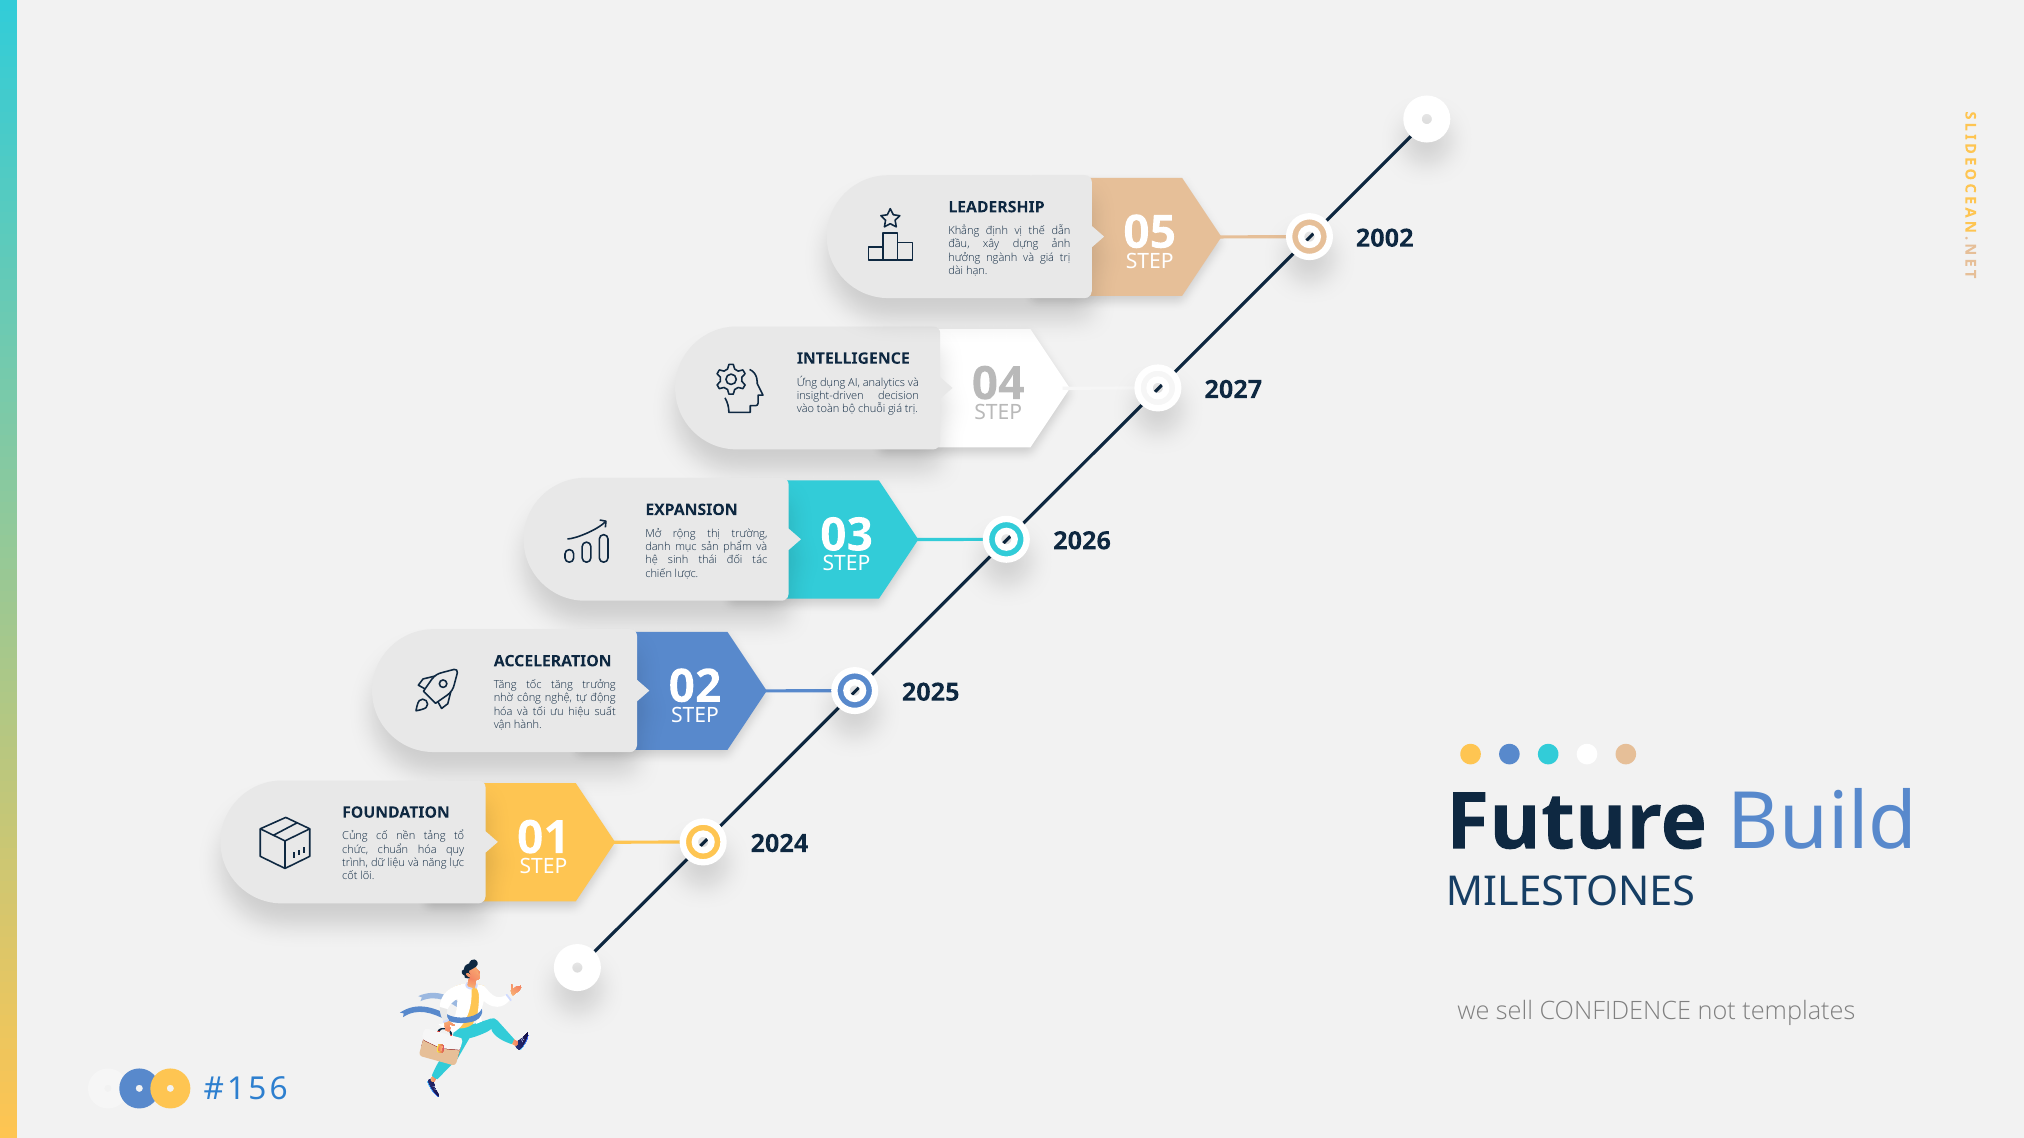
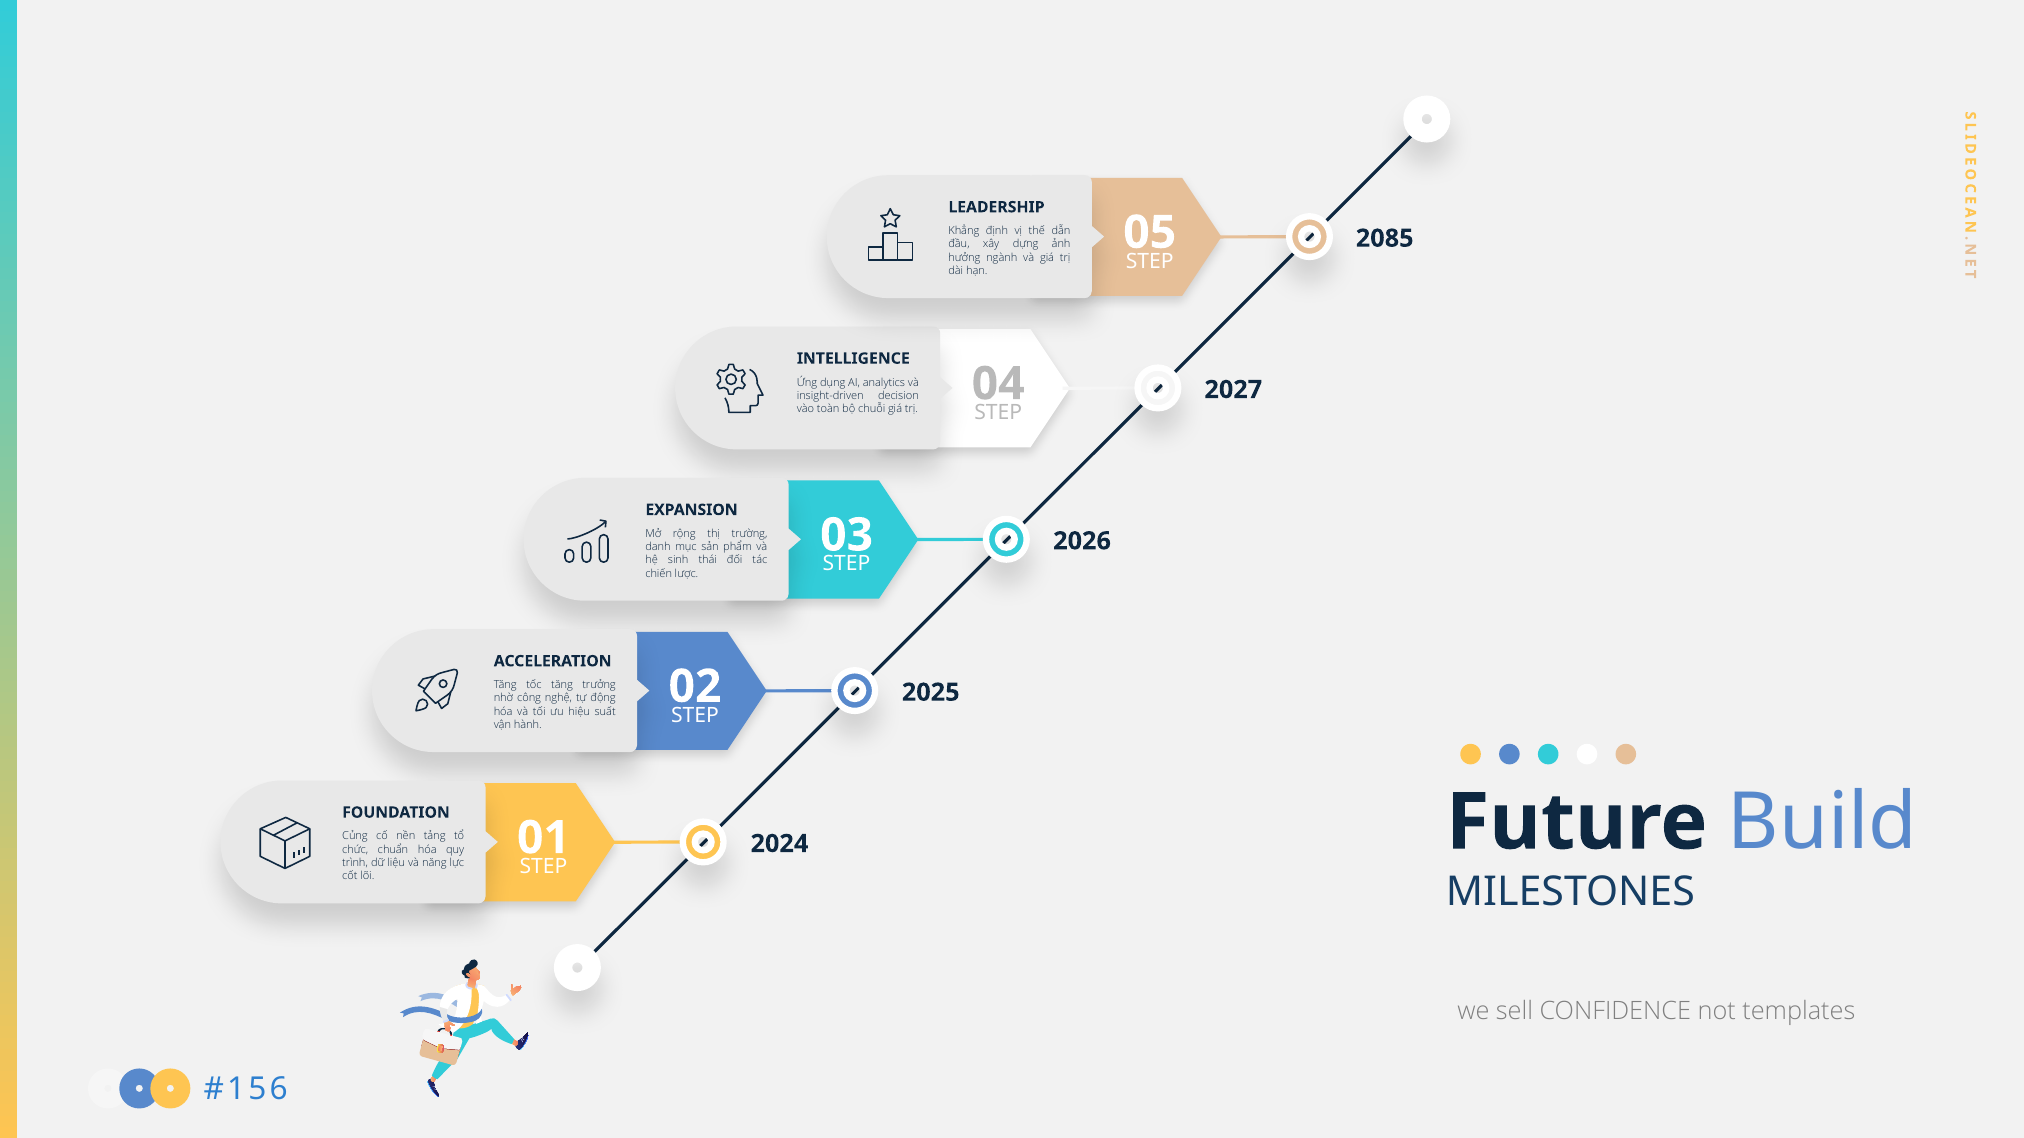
2002: 2002 -> 2085 (1385, 238)
